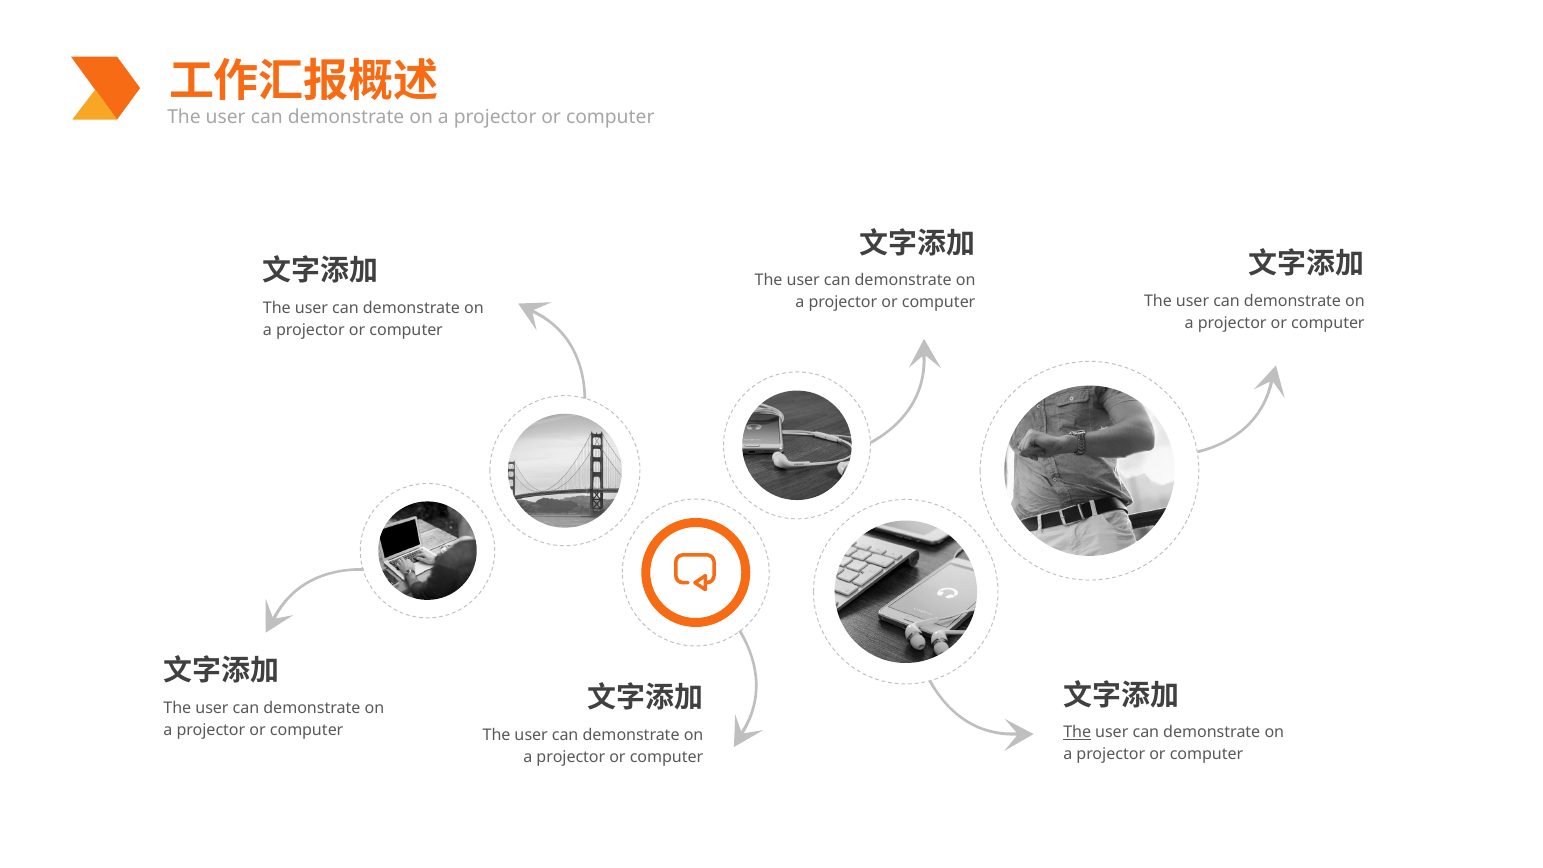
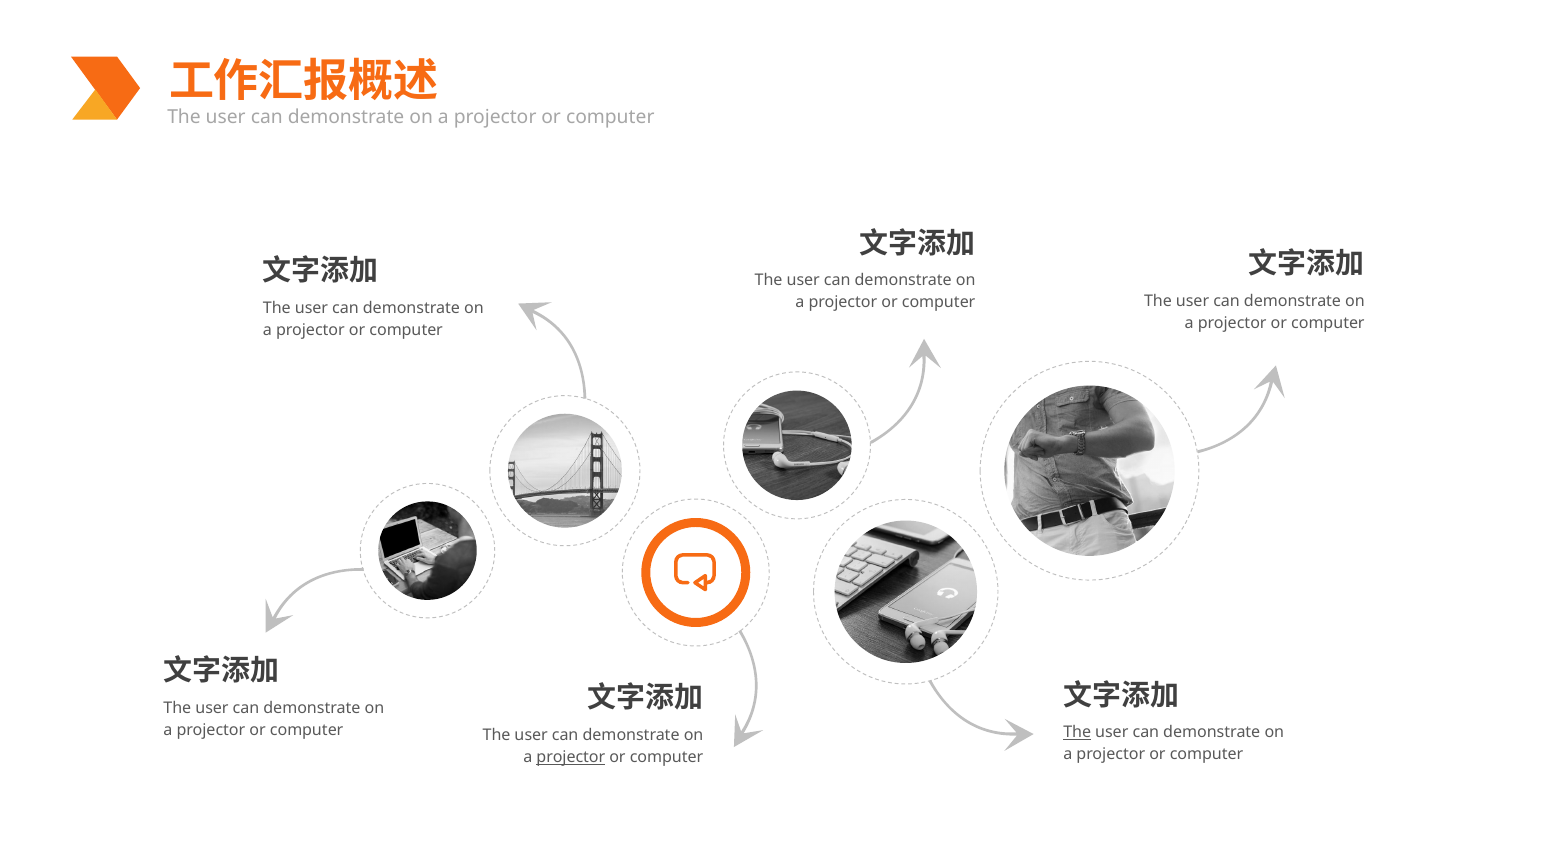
projector underline: none -> present (571, 757)
